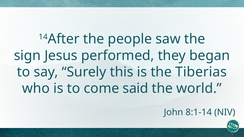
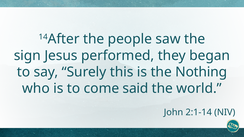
Tiberias: Tiberias -> Nothing (201, 72)
8:1-14: 8:1-14 -> 2:1-14 (199, 113)
